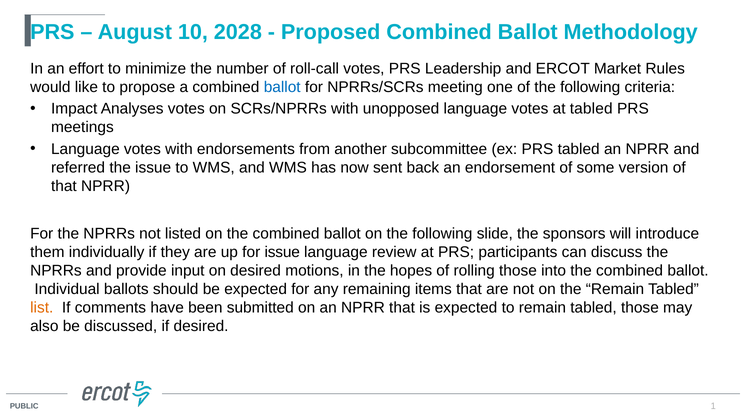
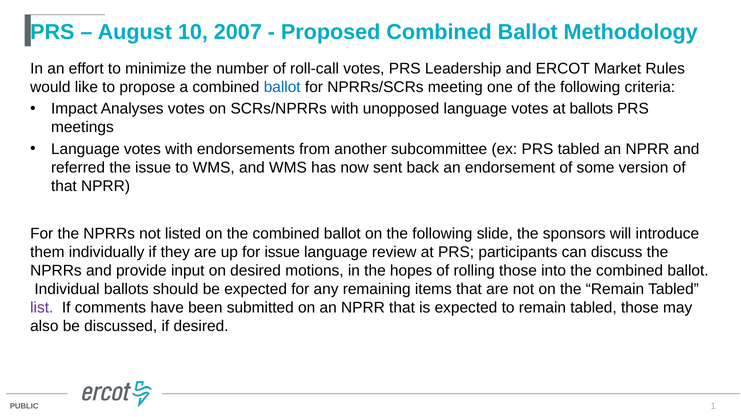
2028: 2028 -> 2007 (238, 32)
at tabled: tabled -> ballots (591, 109)
list colour: orange -> purple (42, 308)
